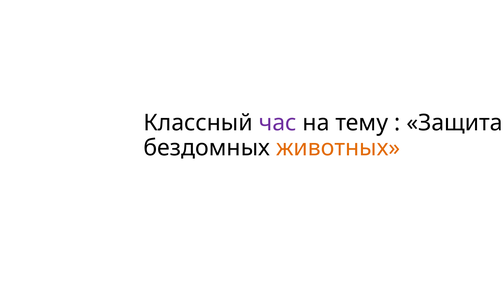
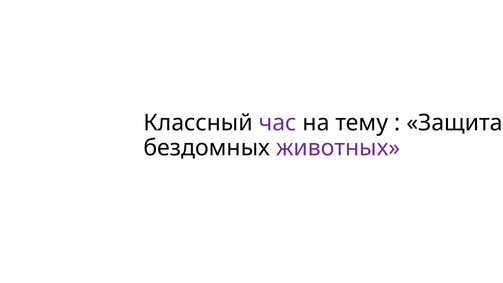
животных colour: orange -> purple (338, 148)
